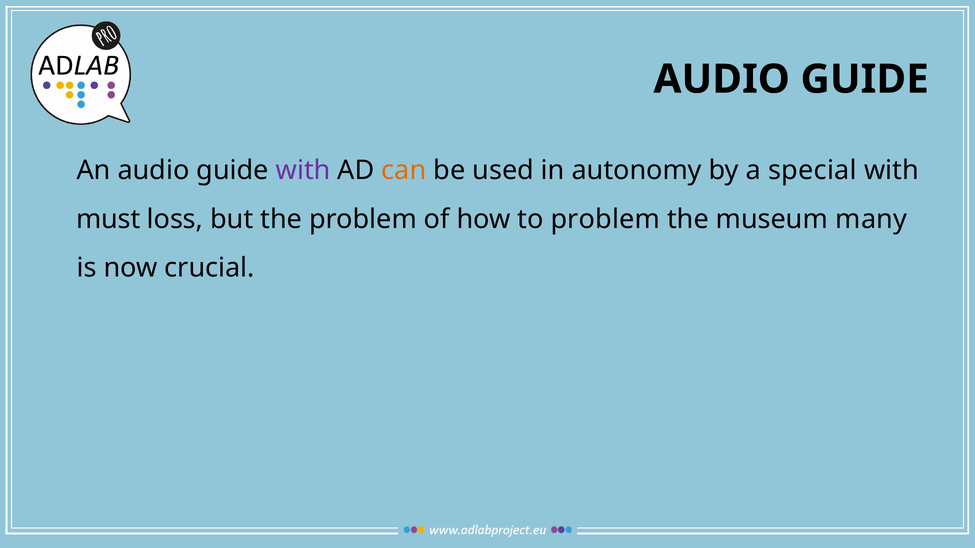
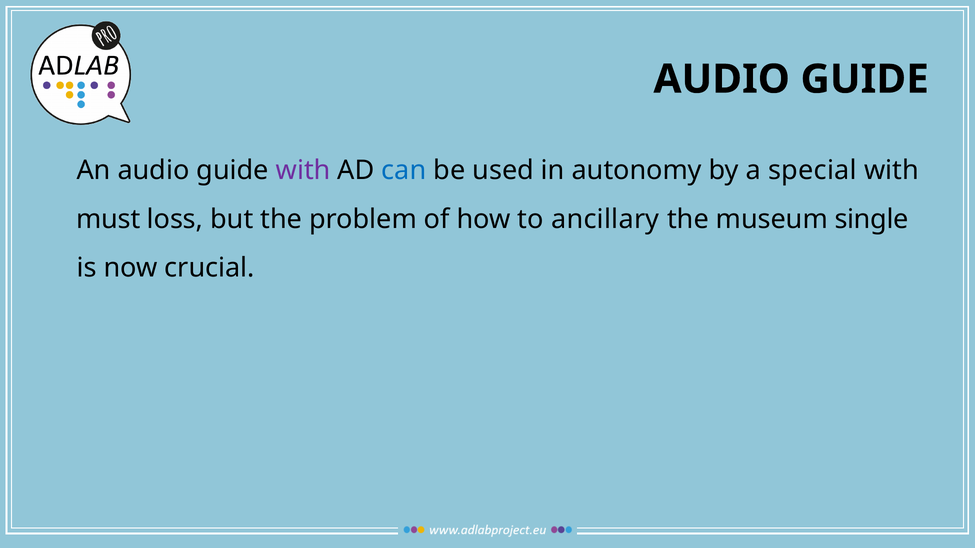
can colour: orange -> blue (404, 171)
to problem: problem -> ancillary (605, 219)
many: many -> single (872, 219)
